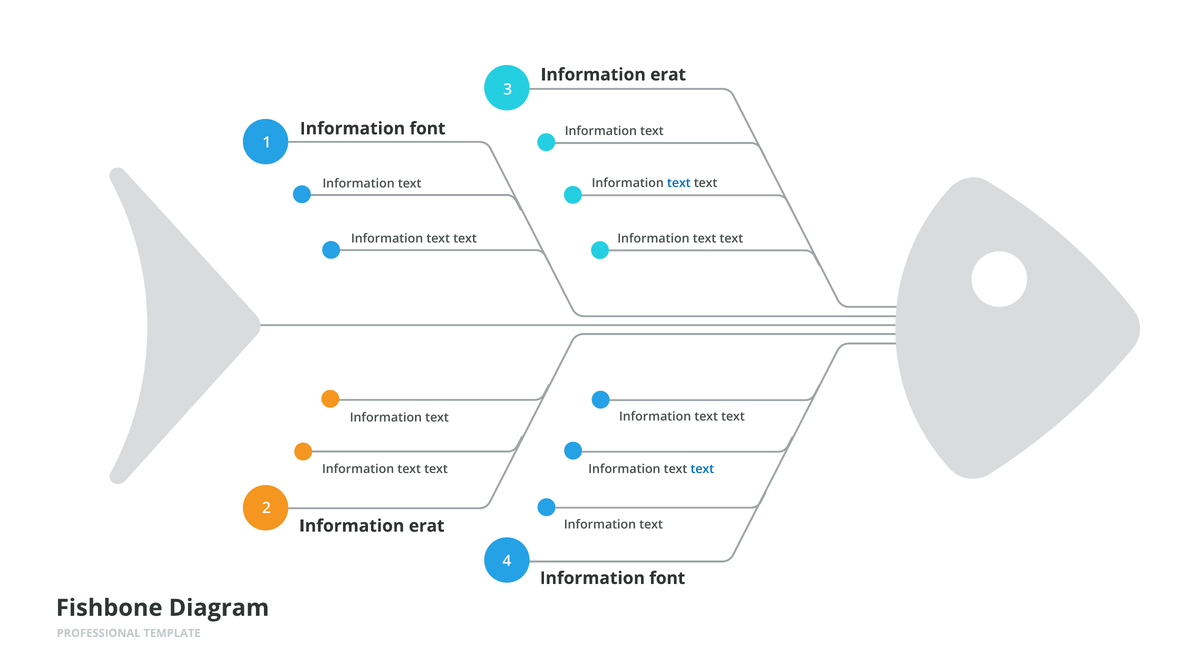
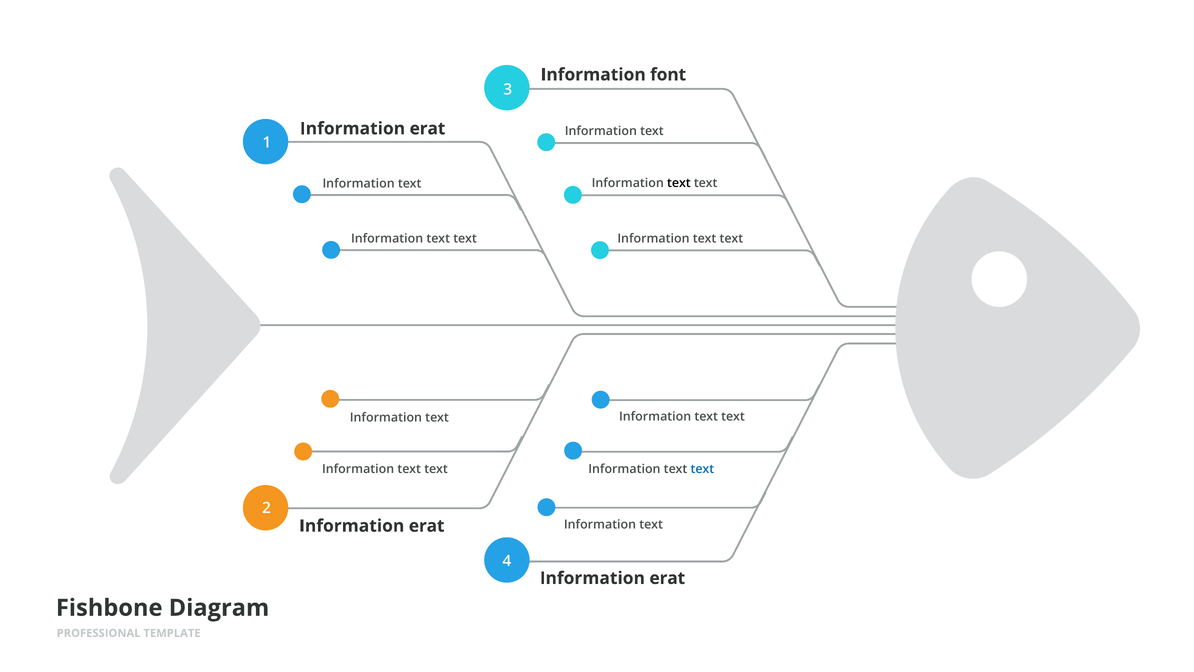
erat: erat -> font (668, 75)
font: font -> erat (427, 129)
text colour: blue -> black (679, 183)
font: font -> erat (667, 578)
